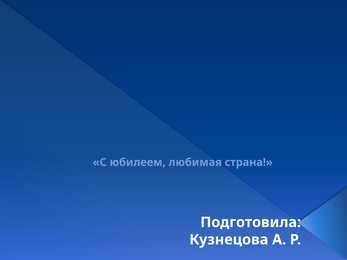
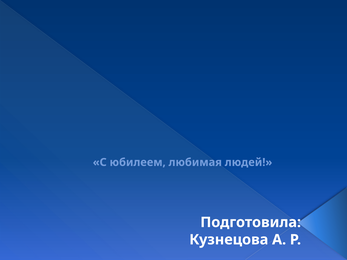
страна: страна -> людей (249, 162)
